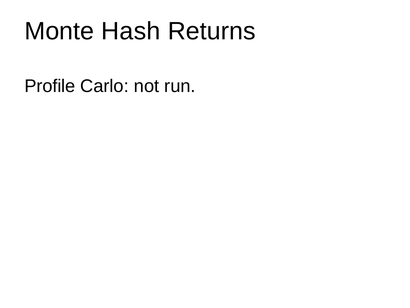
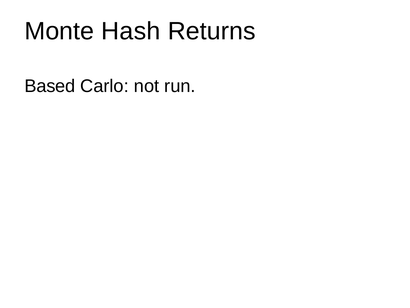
Profile: Profile -> Based (50, 86)
